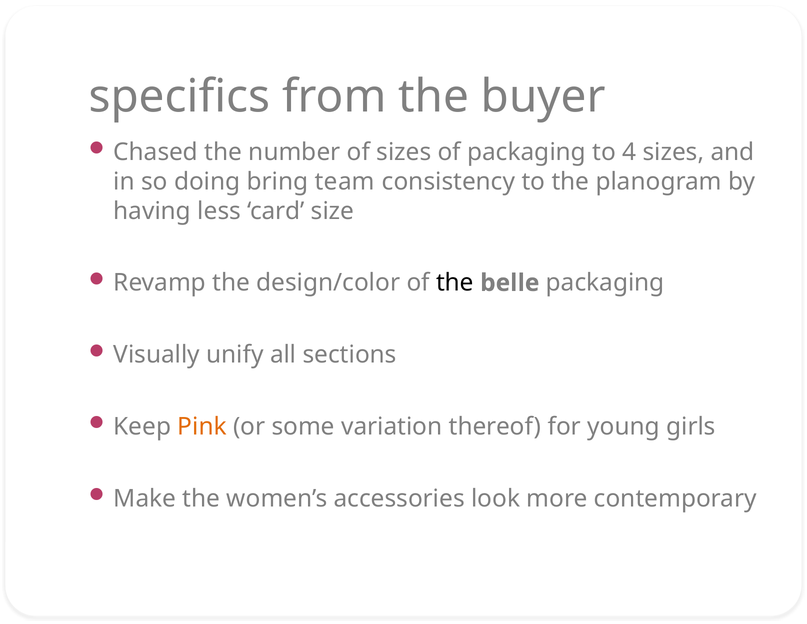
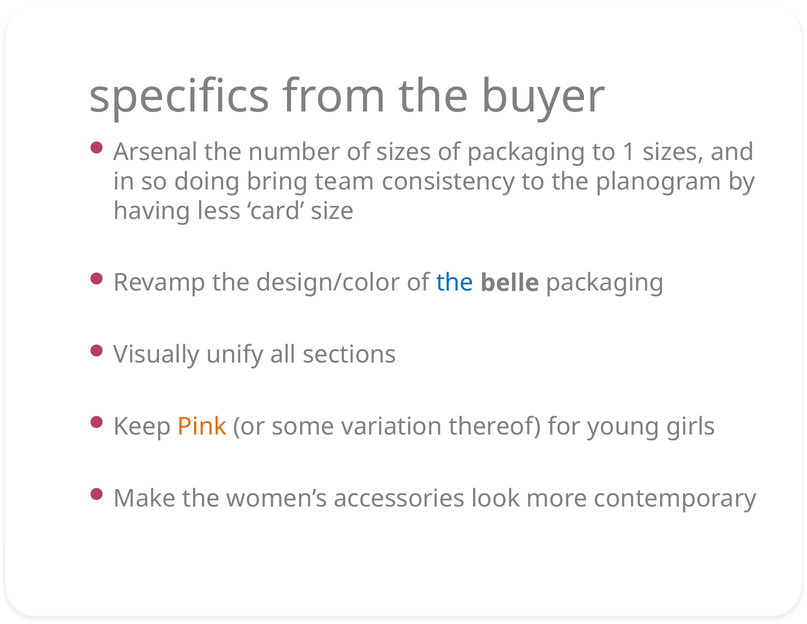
Chased: Chased -> Arsenal (156, 152)
4: 4 -> 1 (629, 152)
the colour: black -> blue (455, 283)
